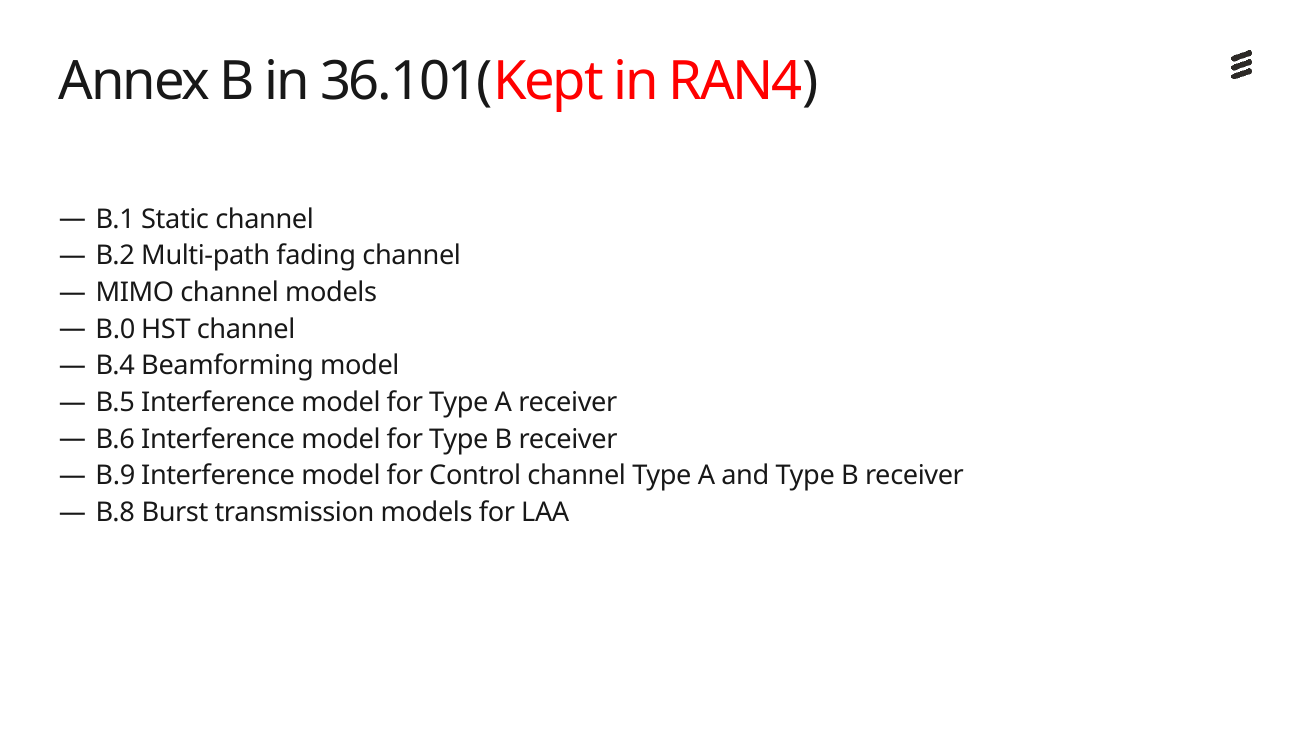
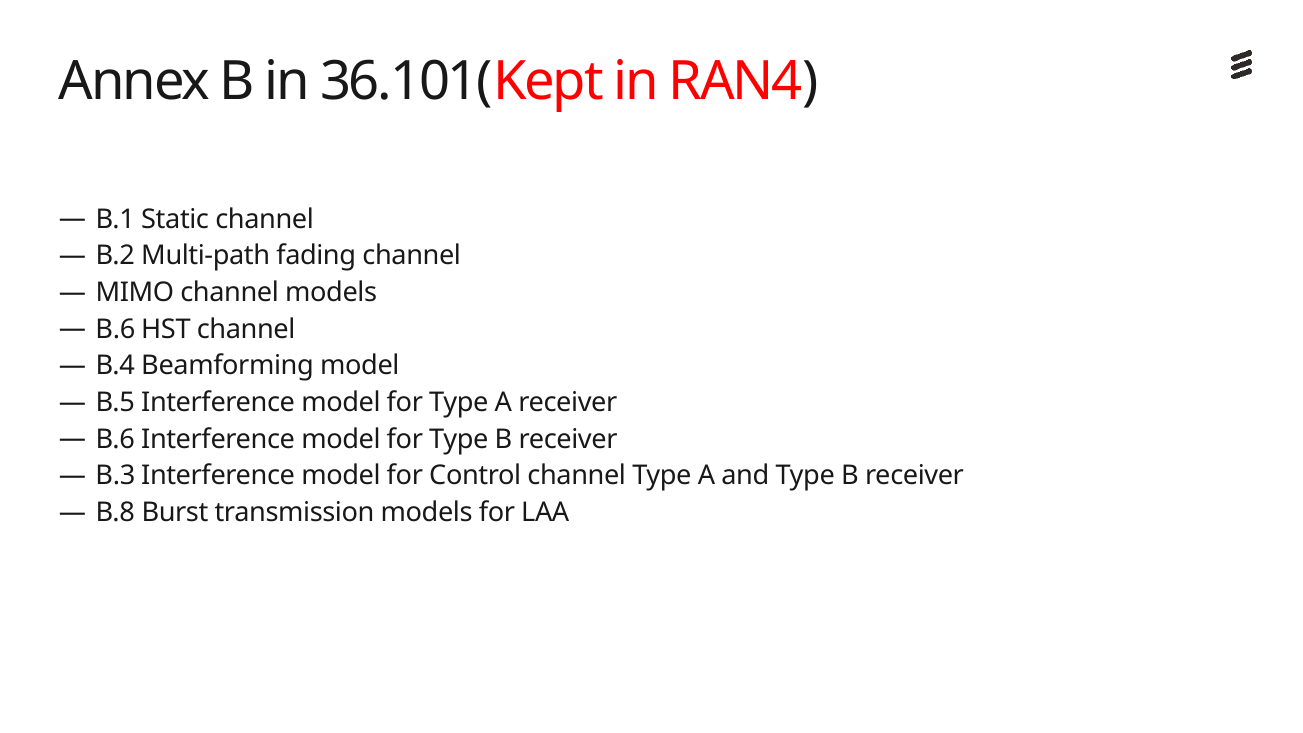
B.0: B.0 -> B.6 (115, 329)
B.9: B.9 -> B.3 (115, 476)
